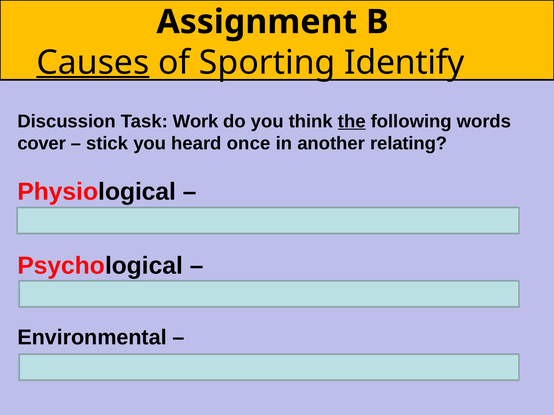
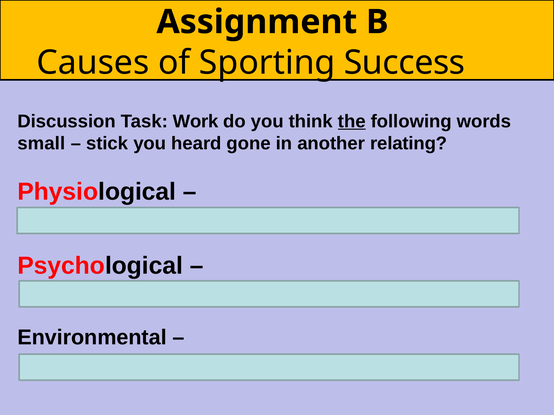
Causes underline: present -> none (93, 63)
Identify: Identify -> Success (404, 63)
cover: cover -> small (41, 144)
once: once -> gone (249, 144)
